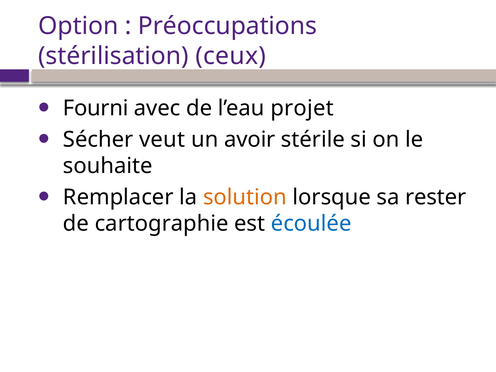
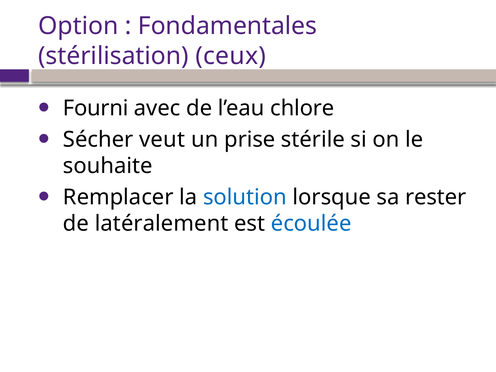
Préoccupations: Préoccupations -> Fondamentales (227, 26)
projet: projet -> chlore (302, 108)
avoir: avoir -> prise (250, 139)
solution colour: orange -> blue (245, 197)
cartographie: cartographie -> latéralement (162, 224)
